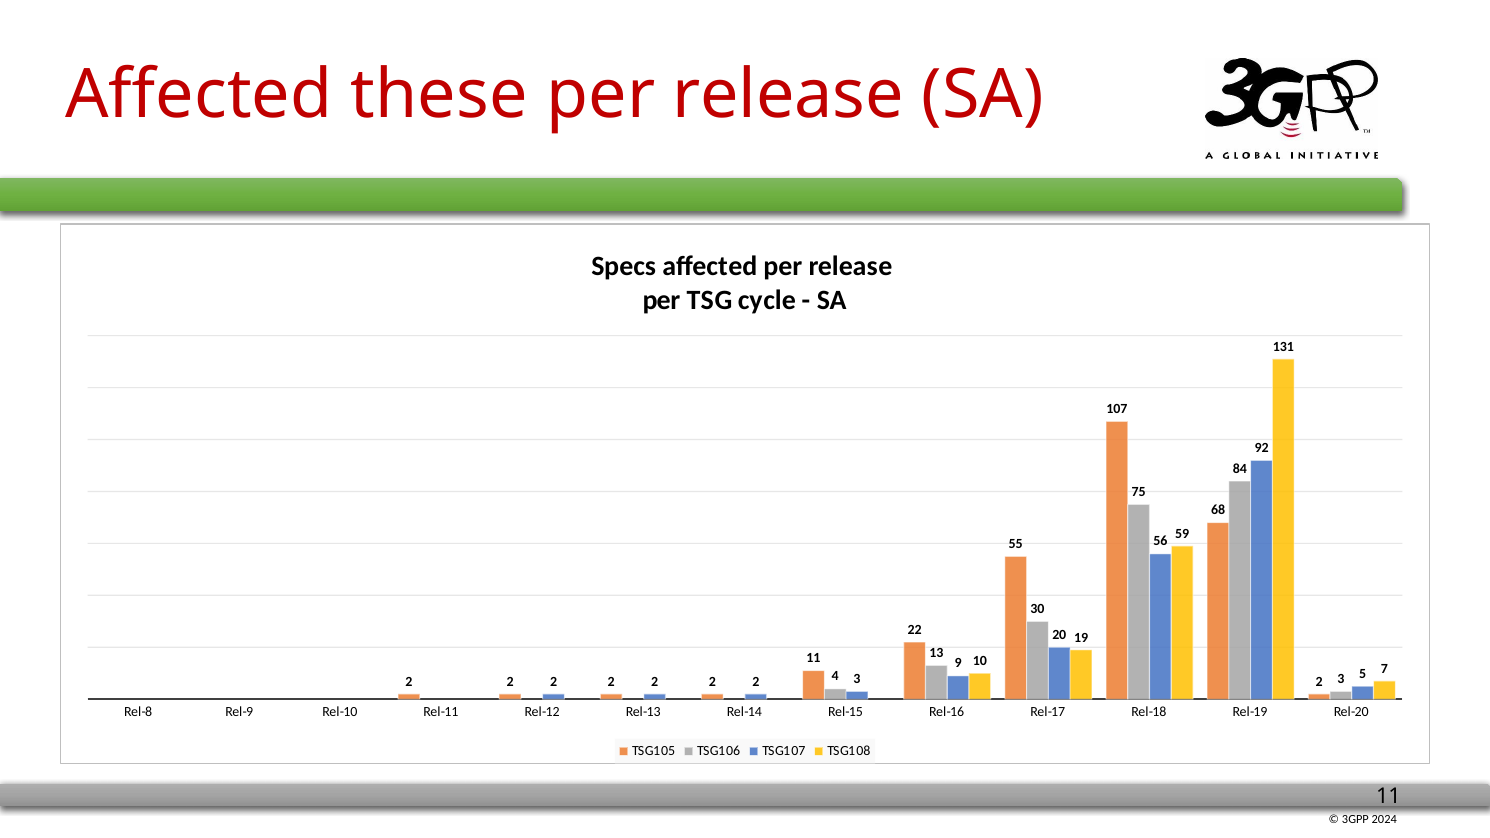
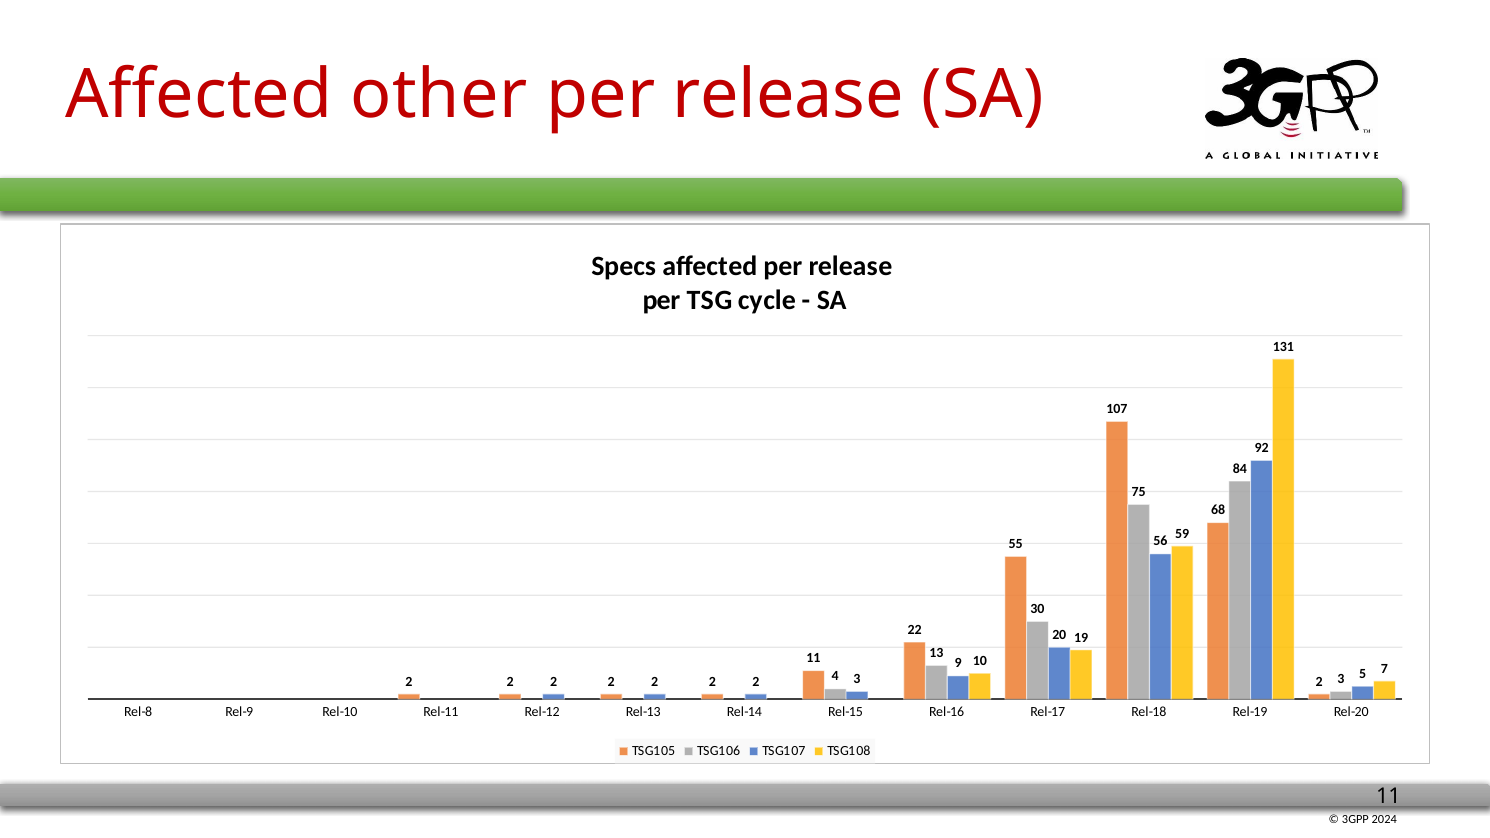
these: these -> other (439, 94)
